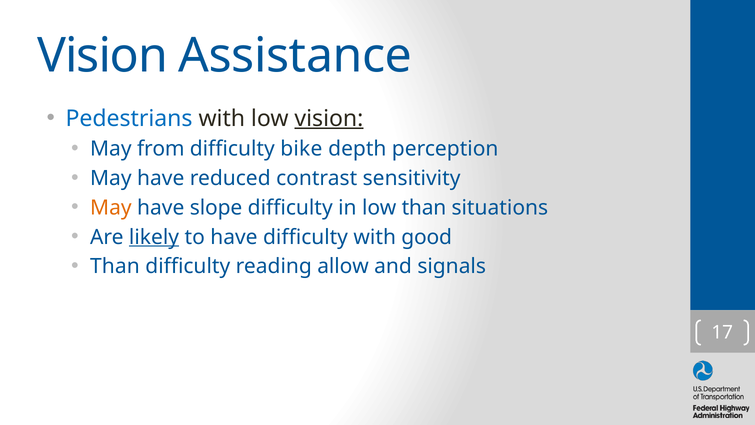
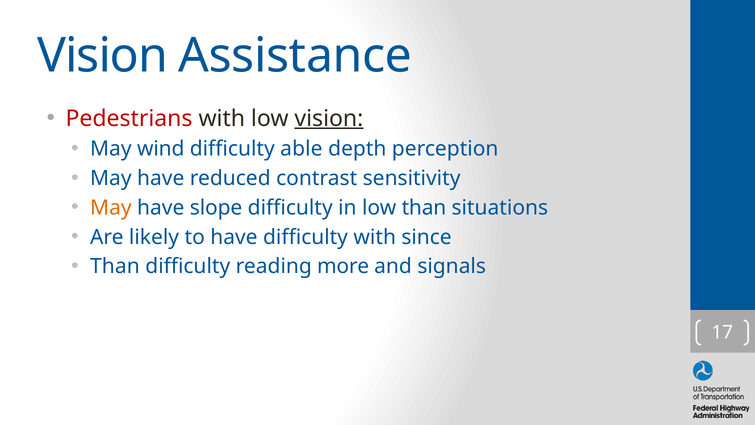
Pedestrians colour: blue -> red (129, 118)
from: from -> wind (161, 149)
bike: bike -> able (301, 149)
likely underline: present -> none (154, 237)
good: good -> since (427, 237)
allow: allow -> more (343, 266)
